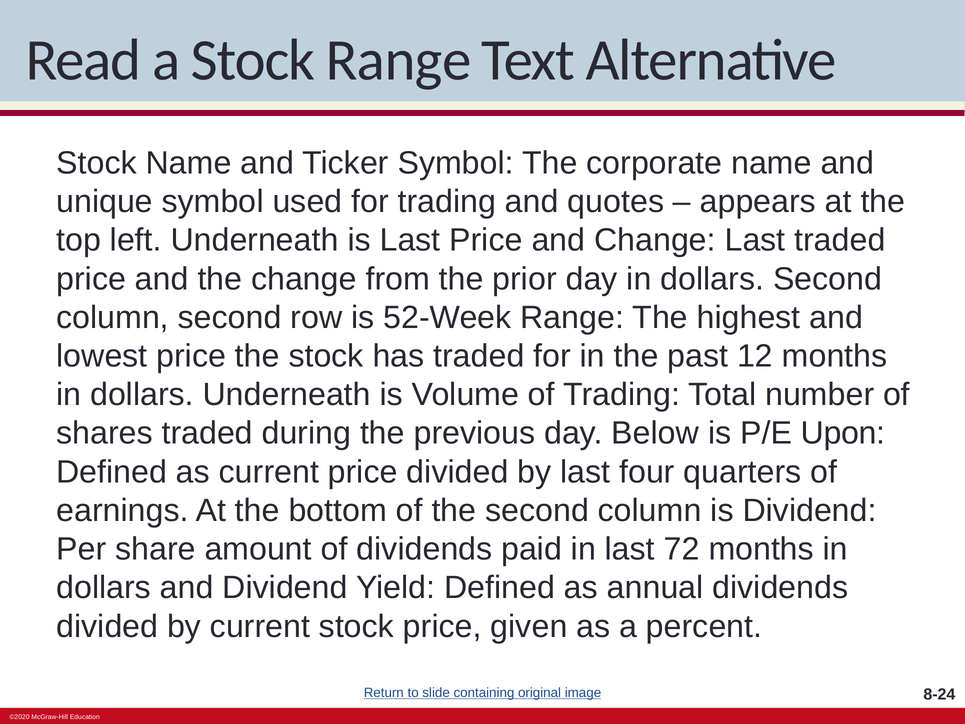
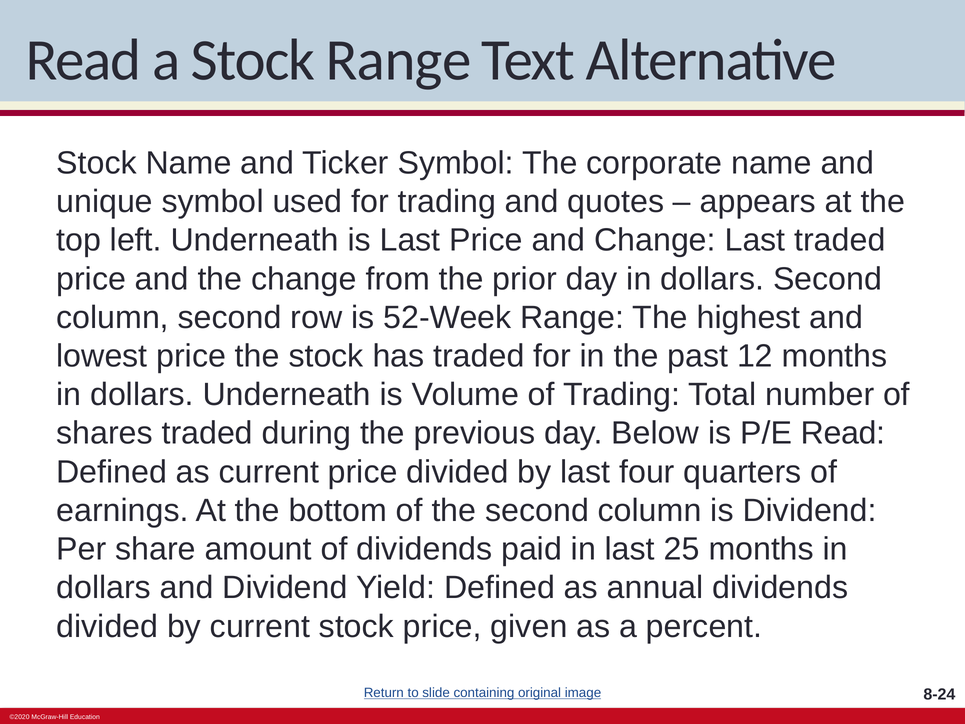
P/E Upon: Upon -> Read (843, 433)
72: 72 -> 25 (682, 549)
